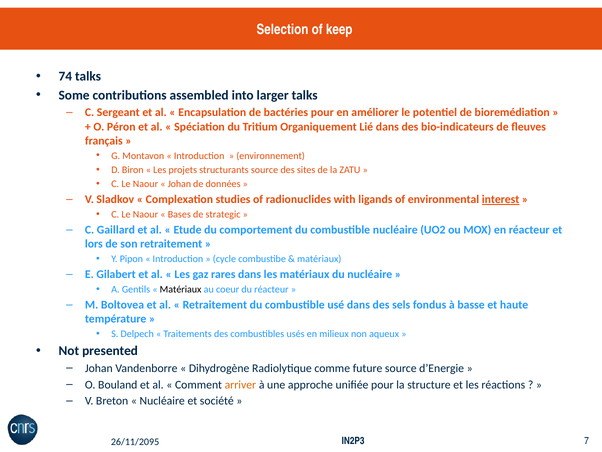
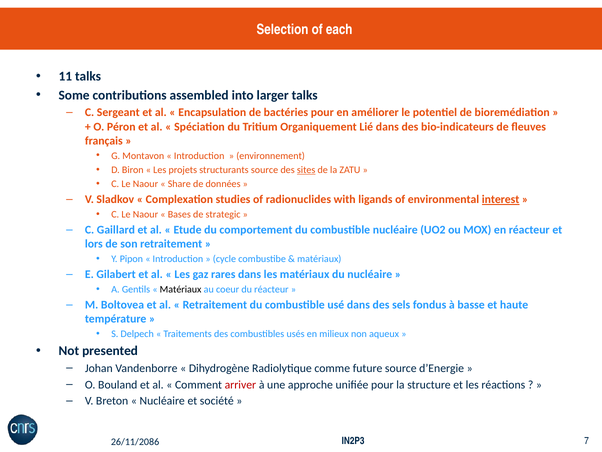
keep: keep -> each (339, 30)
74: 74 -> 11 (65, 76)
sites underline: none -> present (306, 170)
Johan: Johan -> Share (179, 184)
arriver colour: orange -> red (240, 384)
26/11/2095: 26/11/2095 -> 26/11/2086 (135, 442)
